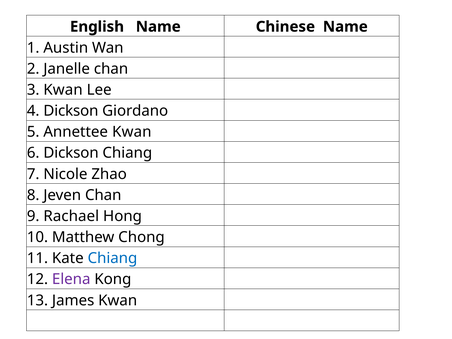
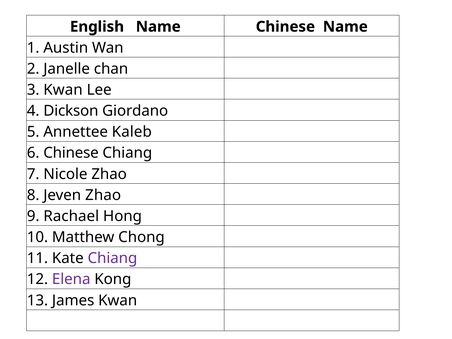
Annettee Kwan: Kwan -> Kaleb (132, 132)
6 Dickson: Dickson -> Chinese (71, 153)
Jeven Chan: Chan -> Zhao (103, 195)
Chiang colour: blue -> purple (112, 258)
